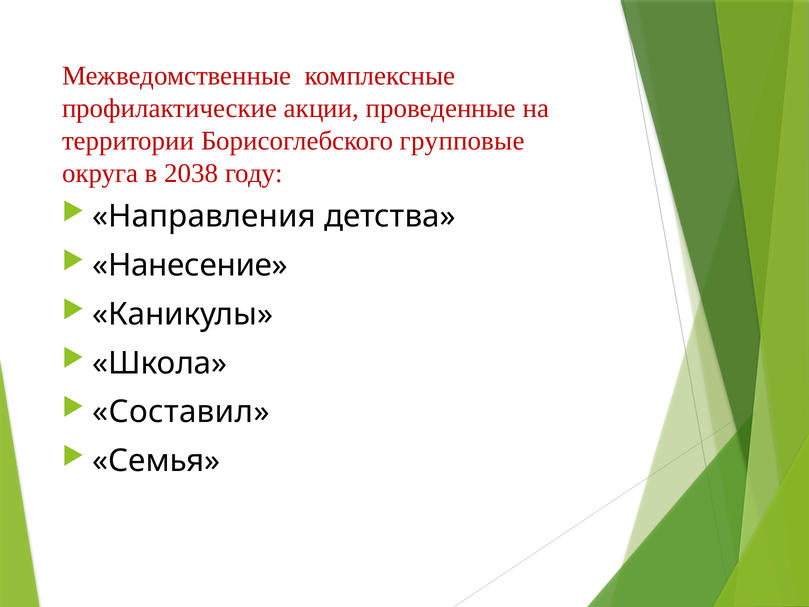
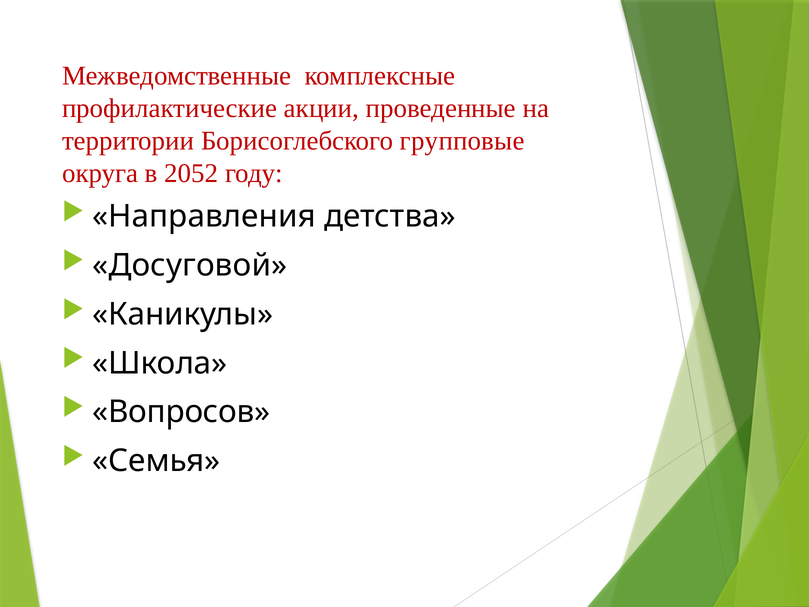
2038: 2038 -> 2052 (191, 173)
Нанесение: Нанесение -> Досуговой (190, 265)
Составил: Составил -> Вопросов (181, 412)
